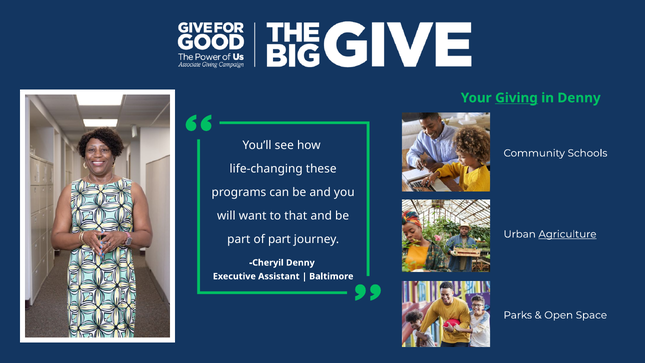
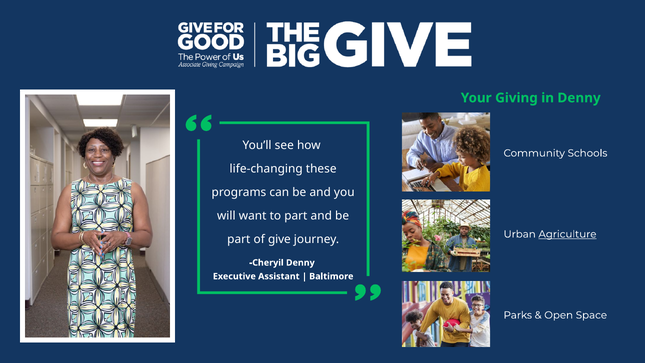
Giving underline: present -> none (516, 98)
to that: that -> part (296, 216)
of part: part -> give (279, 239)
